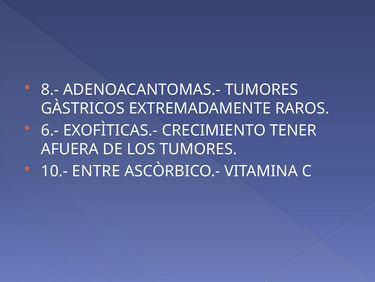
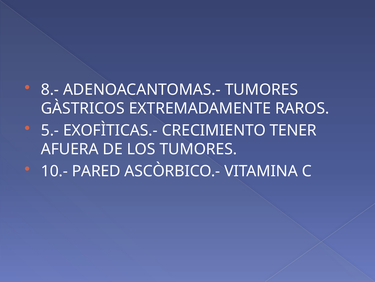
6.-: 6.- -> 5.- (50, 130)
ENTRE: ENTRE -> PARED (96, 171)
